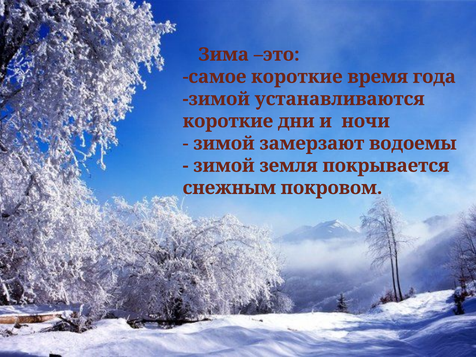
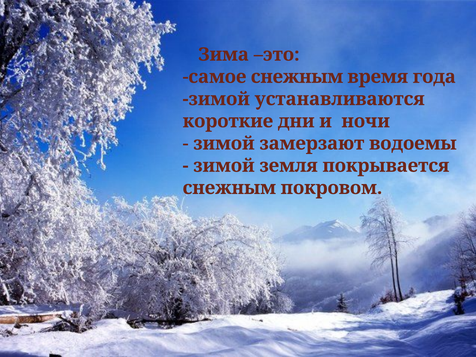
самое короткие: короткие -> снежным (297, 77)
